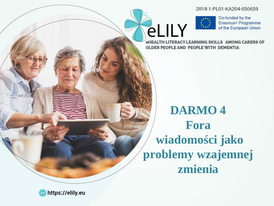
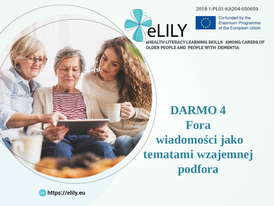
problemy: problemy -> tematami (168, 154)
zmienia: zmienia -> podfora (198, 169)
